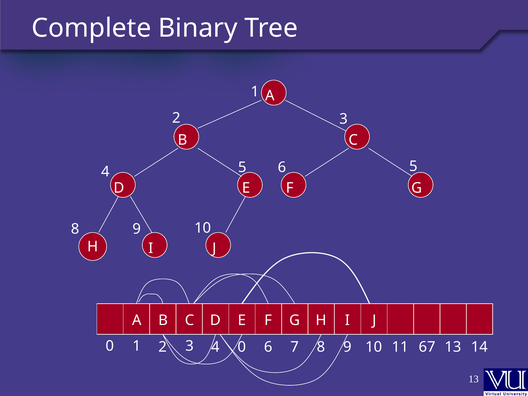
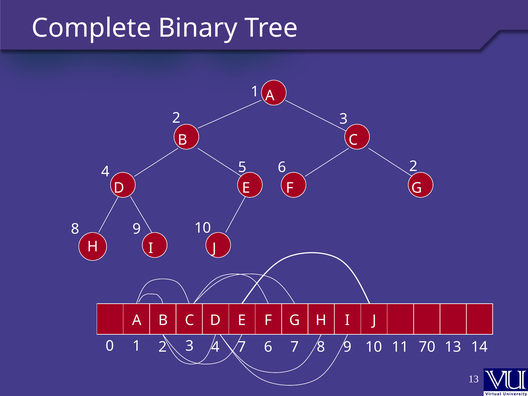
6 5: 5 -> 2 (413, 166)
4 0: 0 -> 7 (242, 347)
67: 67 -> 70 (427, 347)
